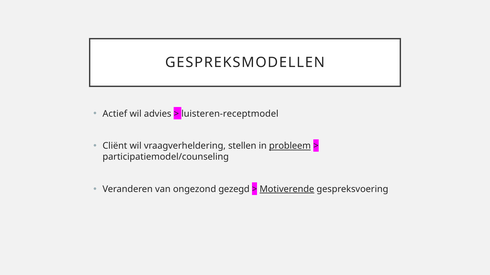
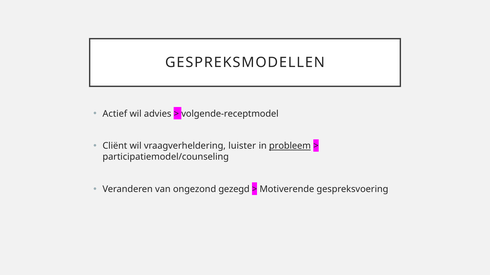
luisteren-receptmodel: luisteren-receptmodel -> volgende-receptmodel (230, 114)
stellen: stellen -> luister (242, 146)
Motiverende underline: present -> none (287, 190)
